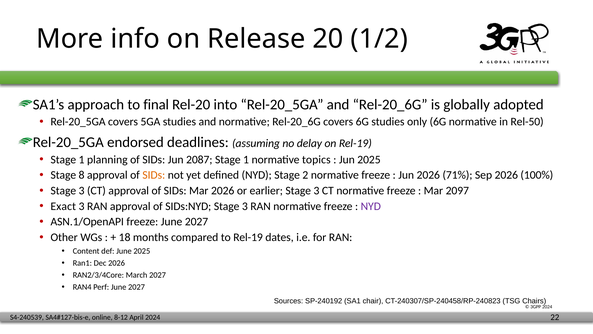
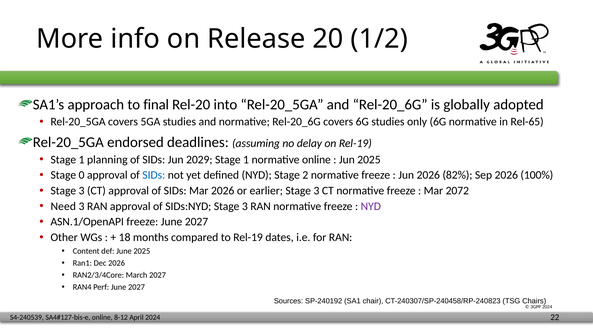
Rel-50: Rel-50 -> Rel-65 (527, 122)
2087: 2087 -> 2029 (199, 159)
normative topics: topics -> online (316, 159)
8: 8 -> 0 (82, 175)
SIDs colour: orange -> blue (154, 175)
71%: 71% -> 82% (457, 175)
2097: 2097 -> 2072 (457, 190)
Exact: Exact -> Need (63, 206)
